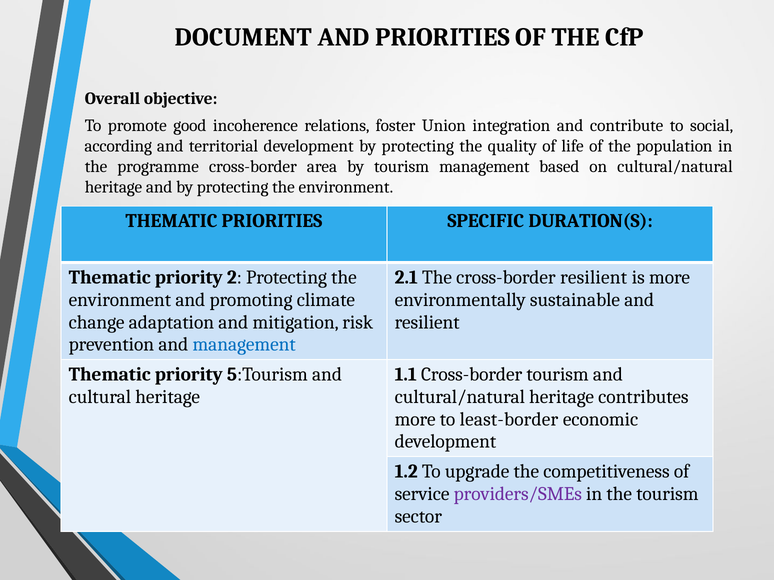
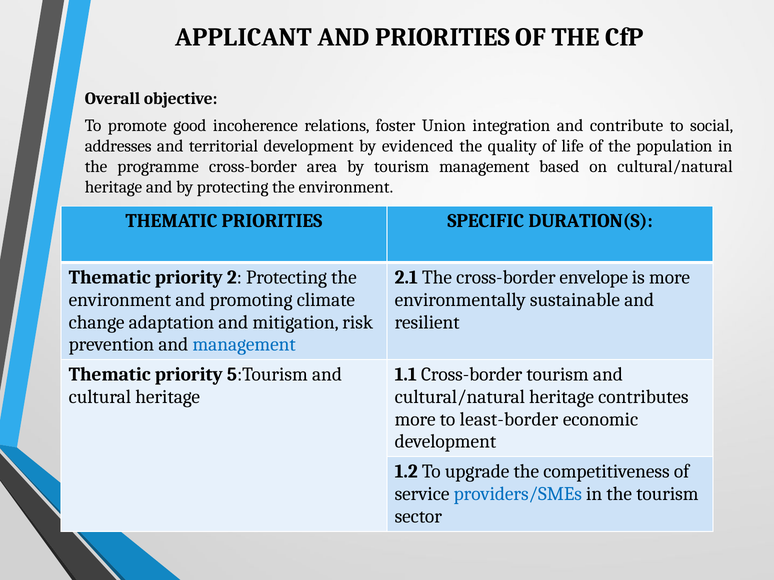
DOCUMENT: DOCUMENT -> APPLICANT (243, 37)
according: according -> addresses (118, 146)
development by protecting: protecting -> evidenced (418, 146)
cross-border resilient: resilient -> envelope (594, 278)
providers/SMEs colour: purple -> blue (518, 494)
